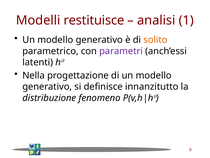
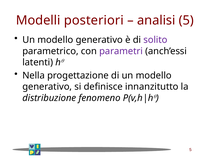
restituisce: restituisce -> posteriori (94, 20)
analisi 1: 1 -> 5 (186, 20)
solito colour: orange -> purple (155, 40)
